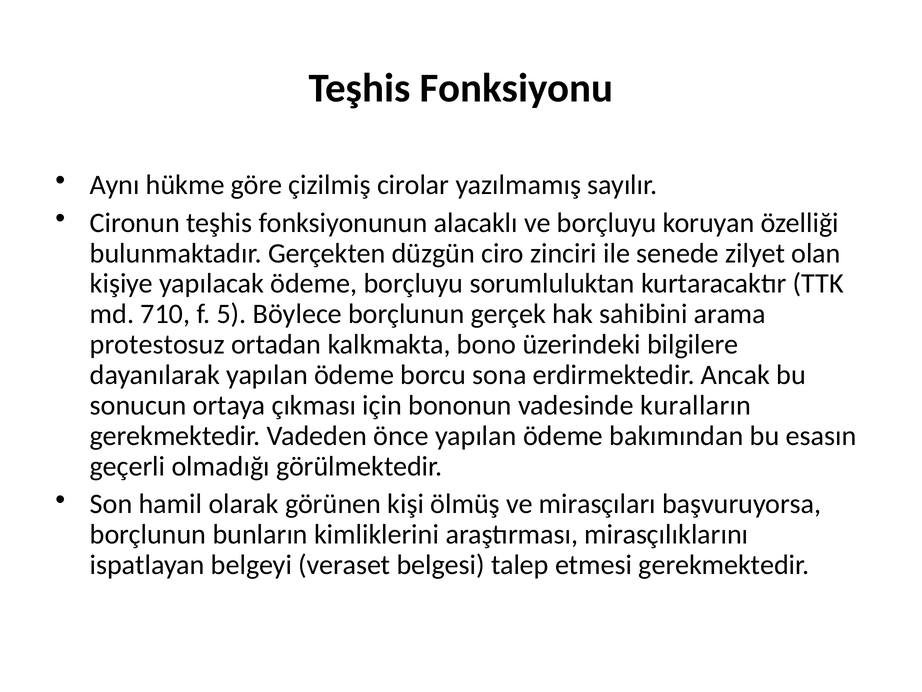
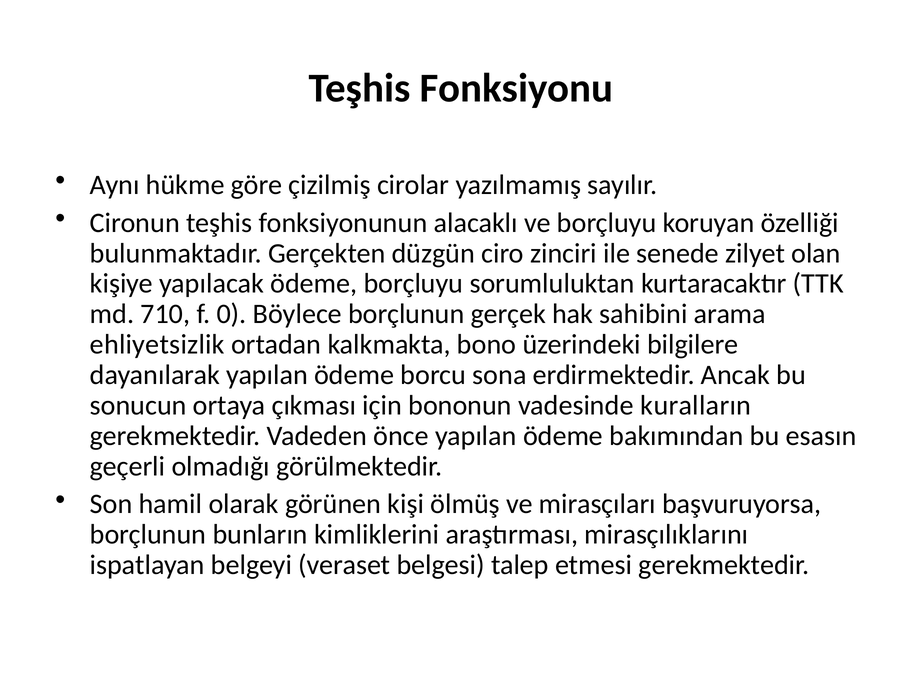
5: 5 -> 0 (232, 314)
protestosuz: protestosuz -> ehliyetsizlik (157, 344)
